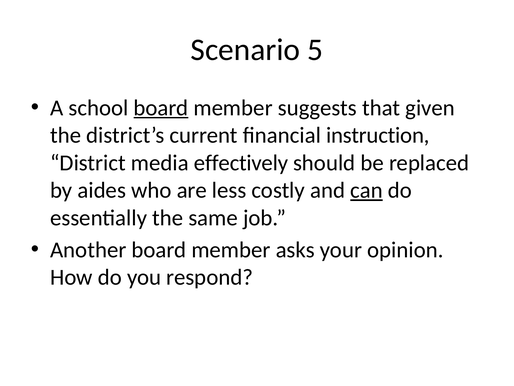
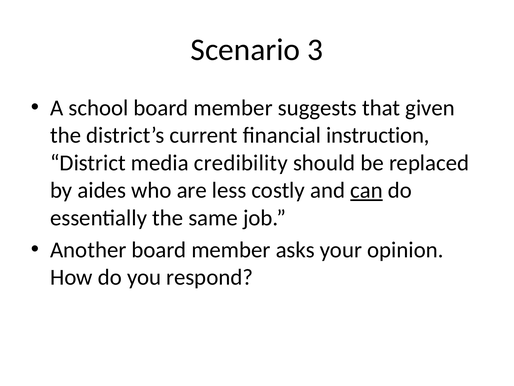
5: 5 -> 3 (315, 50)
board underline: present -> none (161, 108)
effectively: effectively -> credibility (241, 163)
